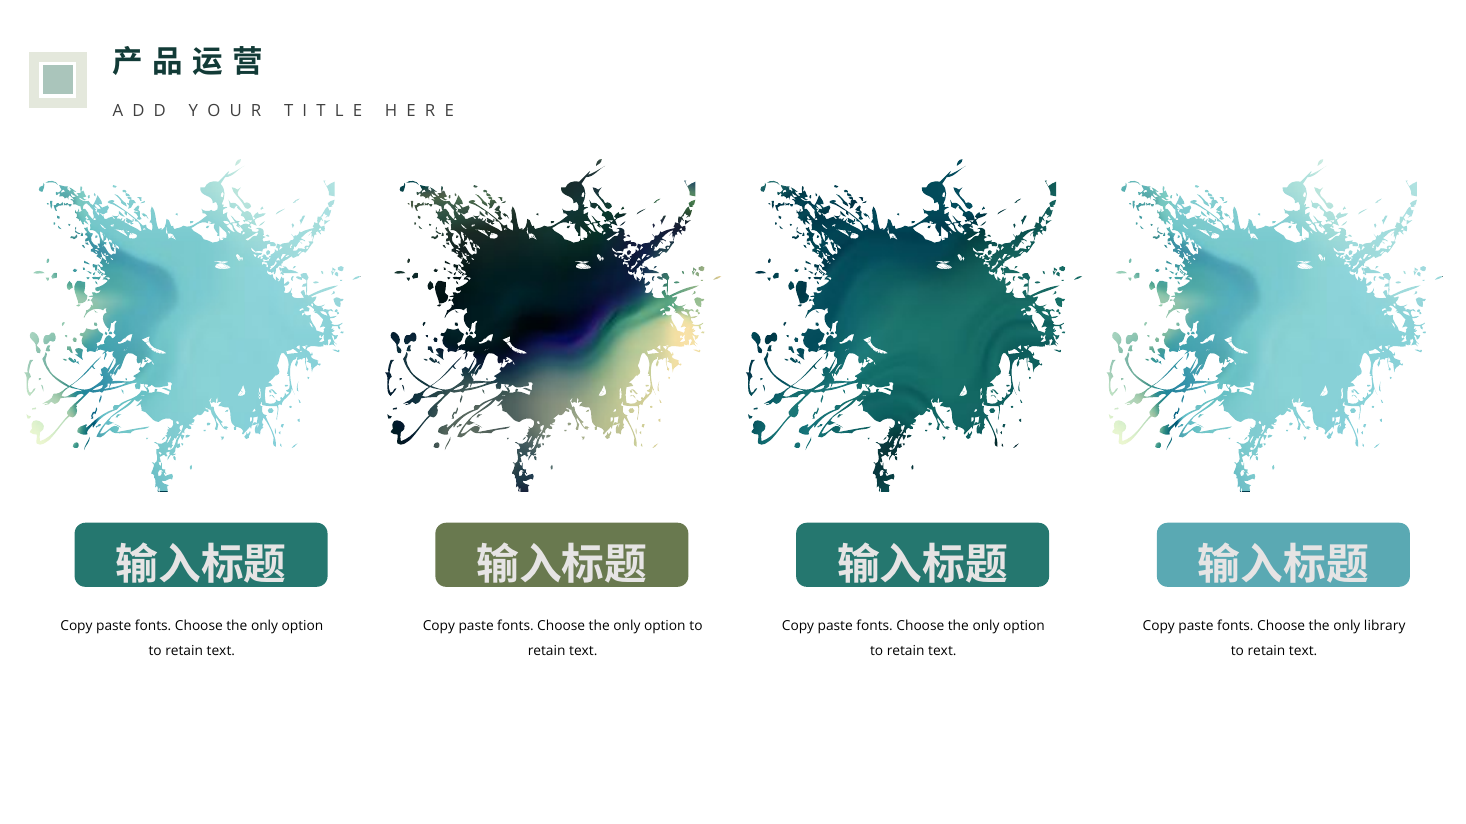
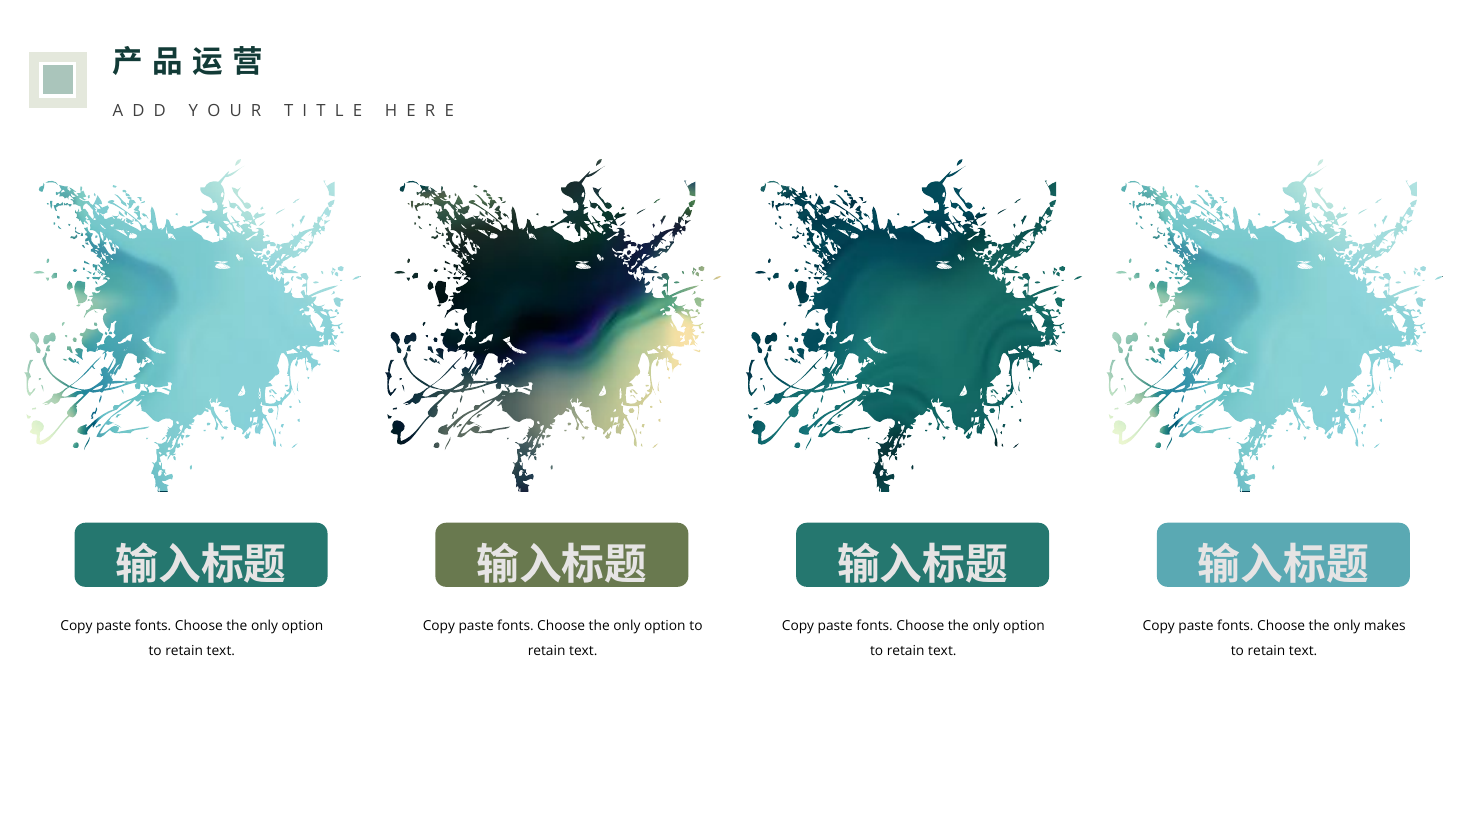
library: library -> makes (1385, 626)
